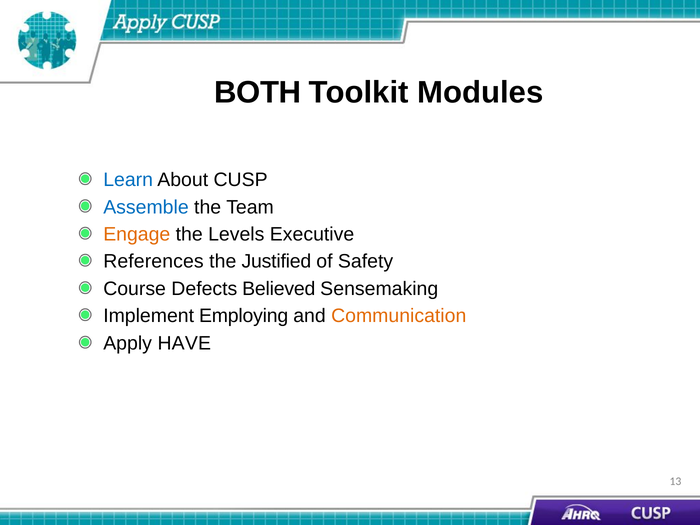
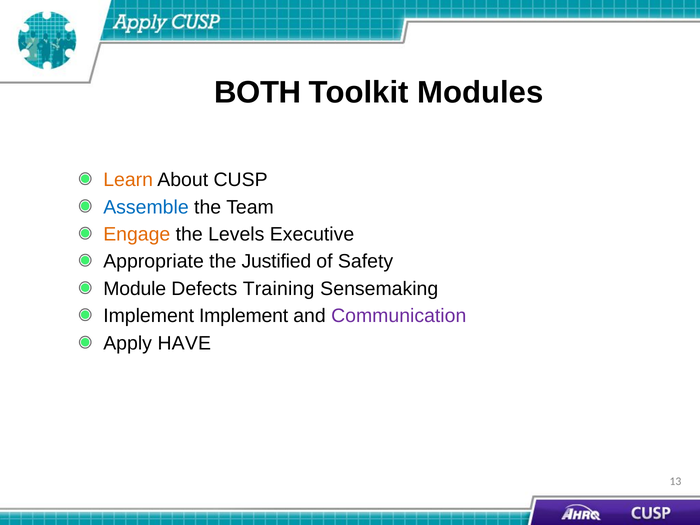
Learn colour: blue -> orange (128, 180)
References: References -> Appropriate (154, 262)
Course: Course -> Module (135, 289)
Believed: Believed -> Training (279, 289)
Implement Employing: Employing -> Implement (244, 316)
Communication colour: orange -> purple (399, 316)
